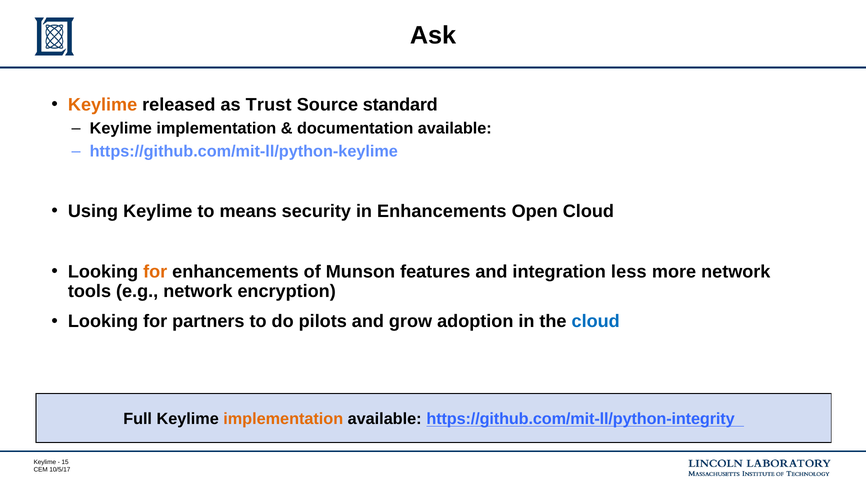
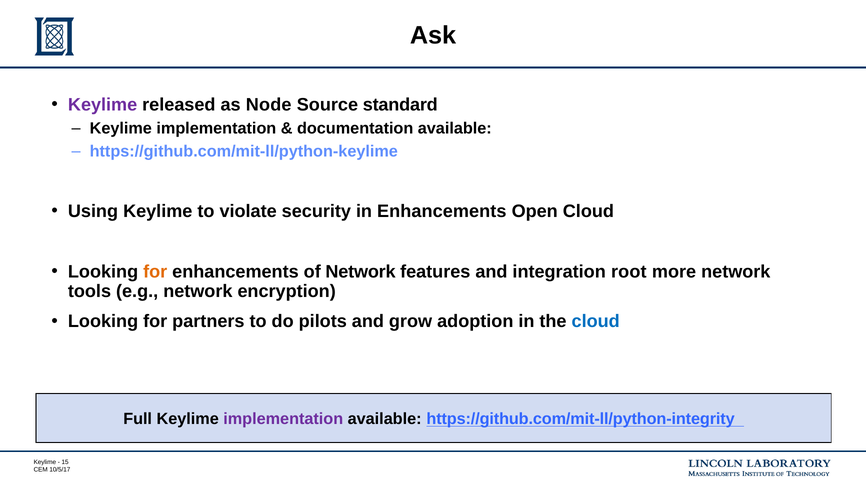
Keylime colour: orange -> purple (103, 105)
Trust: Trust -> Node (269, 105)
means: means -> violate (248, 211)
of Munson: Munson -> Network (361, 272)
less: less -> root (629, 272)
implementation colour: orange -> purple (283, 419)
